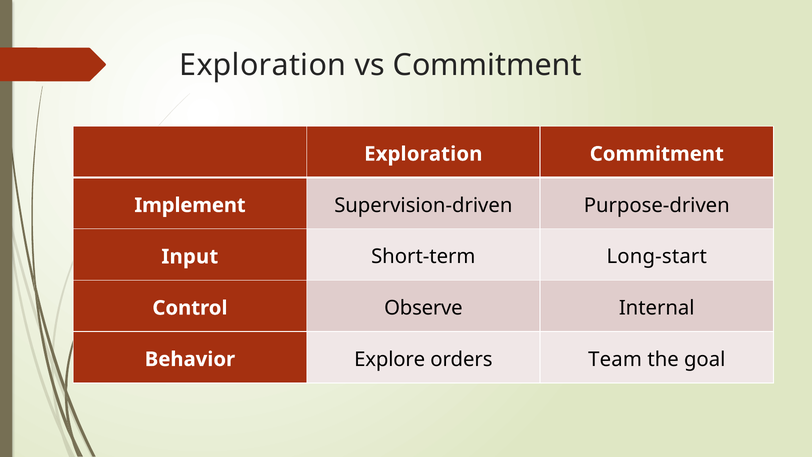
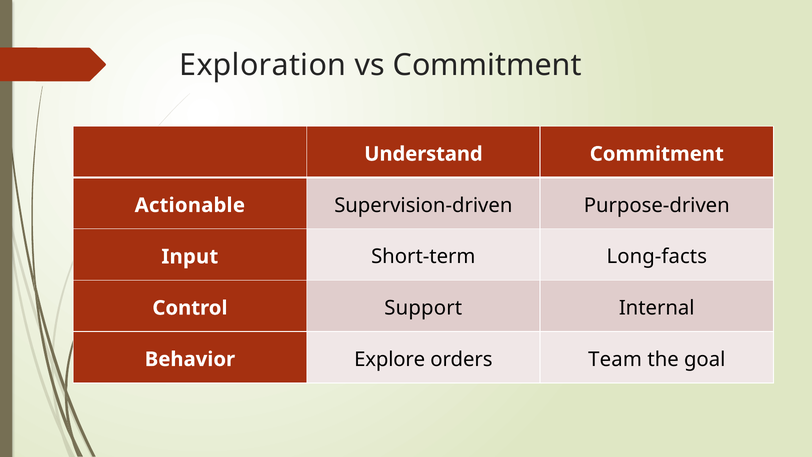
Exploration: Exploration -> Understand (423, 154)
Implement: Implement -> Actionable (190, 205)
Long-start: Long-start -> Long-facts (657, 257)
Observe: Observe -> Support (423, 308)
